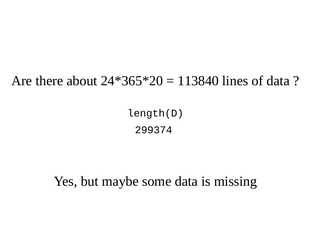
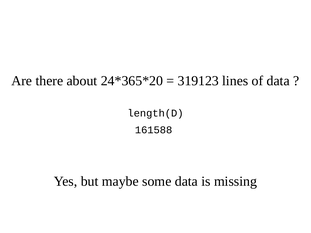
113840: 113840 -> 319123 (198, 81)
299374: 299374 -> 161588 (154, 130)
